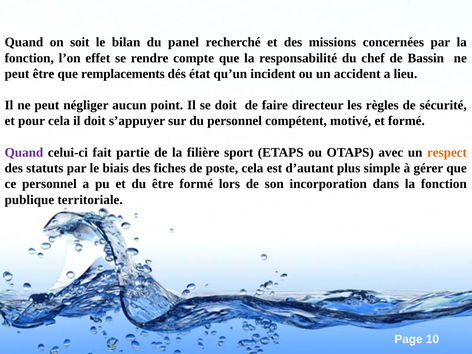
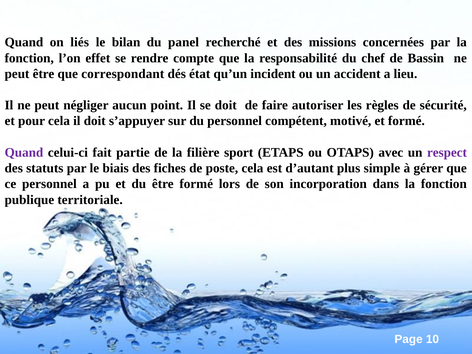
soit: soit -> liés (80, 42)
remplacements: remplacements -> correspondant (123, 74)
directeur: directeur -> autoriser (318, 105)
respect colour: orange -> purple (447, 152)
